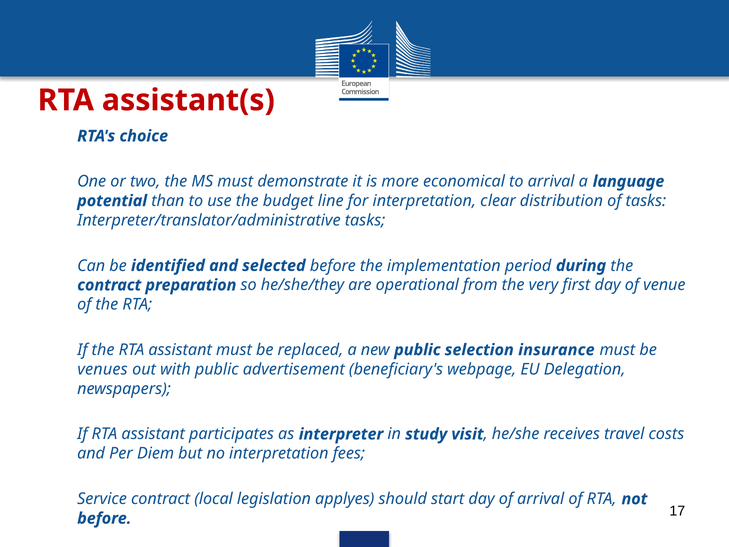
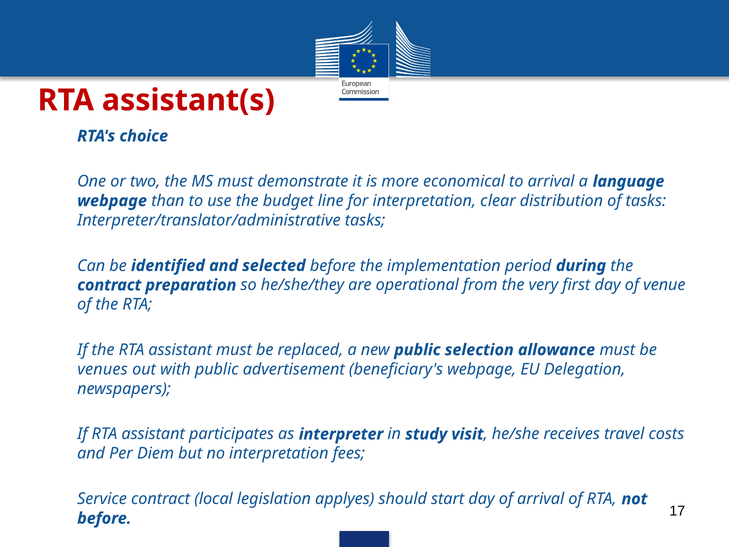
potential: potential -> webpage (112, 201)
insurance: insurance -> allowance (557, 350)
